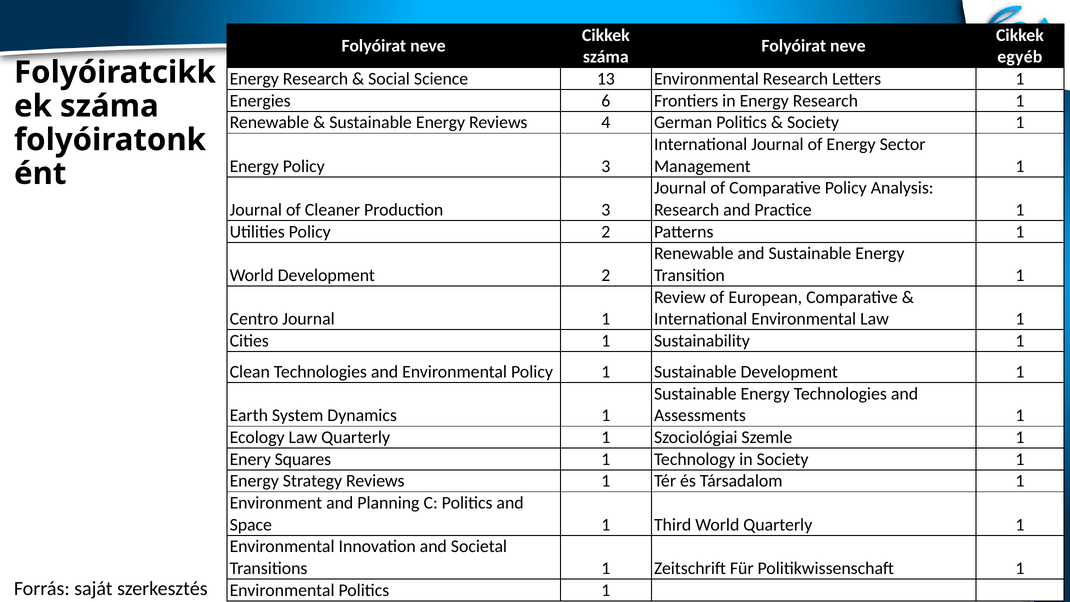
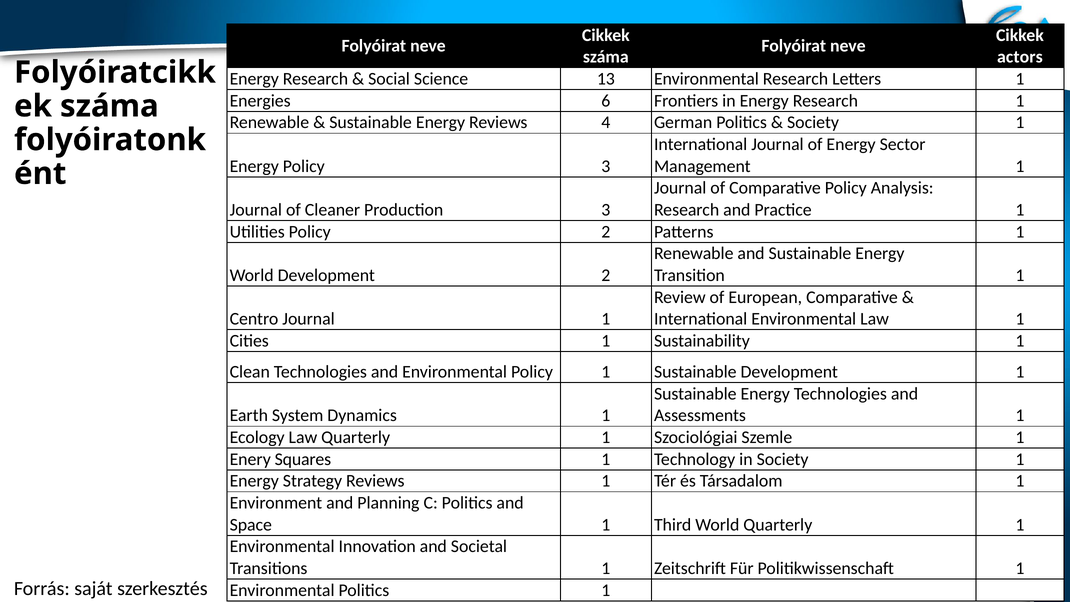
egyéb: egyéb -> actors (1020, 57)
